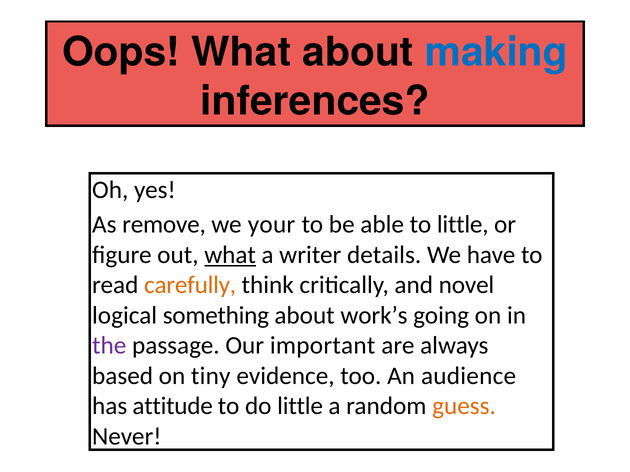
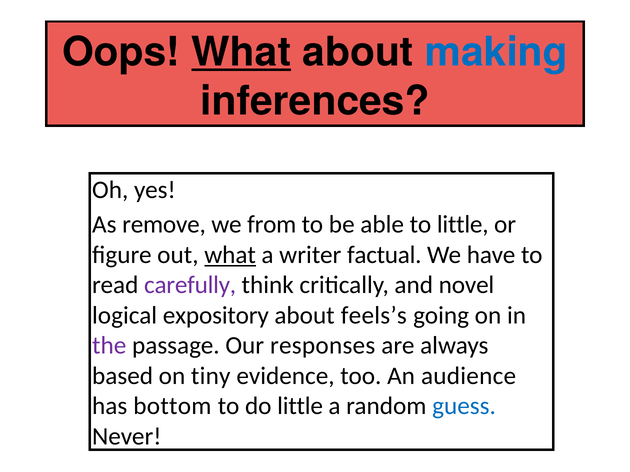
What underline: none -> present (241, 52)
your: your -> from (272, 225)
details: details -> factual (384, 255)
carefully colour: orange -> purple (190, 285)
something: something -> expository (216, 316)
work’s: work’s -> feels’s (374, 316)
important: important -> responses (323, 346)
attitude: attitude -> bottom (172, 406)
guess colour: orange -> blue (464, 406)
